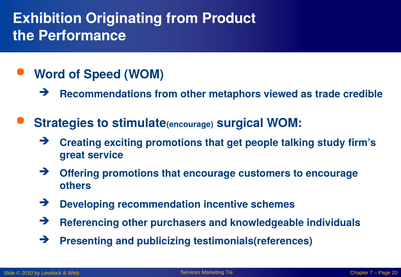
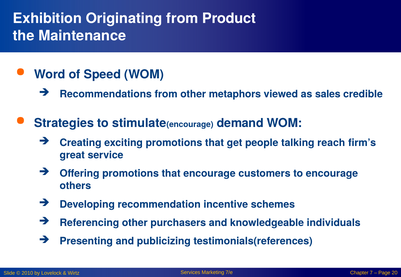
Performance: Performance -> Maintenance (82, 36)
trade: trade -> sales (328, 94)
surgical: surgical -> demand (240, 124)
study: study -> reach (331, 143)
